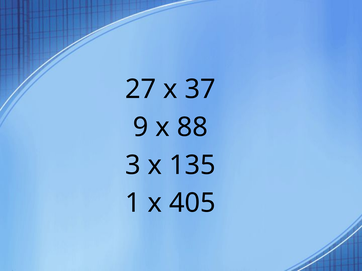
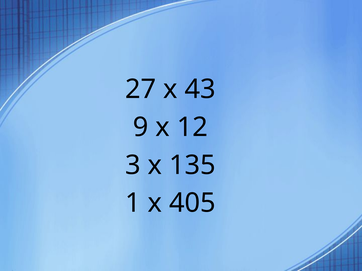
37: 37 -> 43 (200, 89)
88: 88 -> 12 (192, 127)
